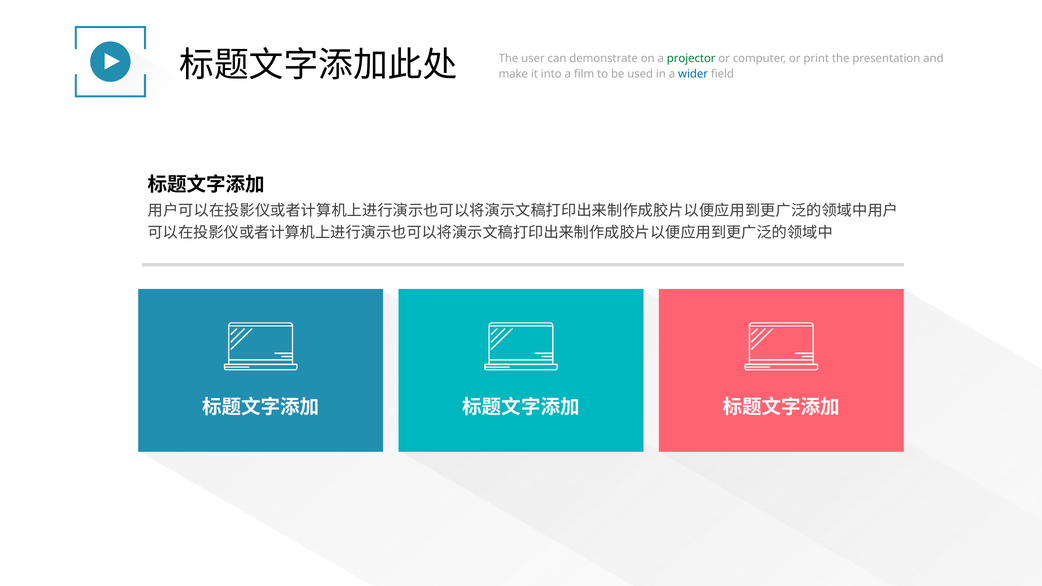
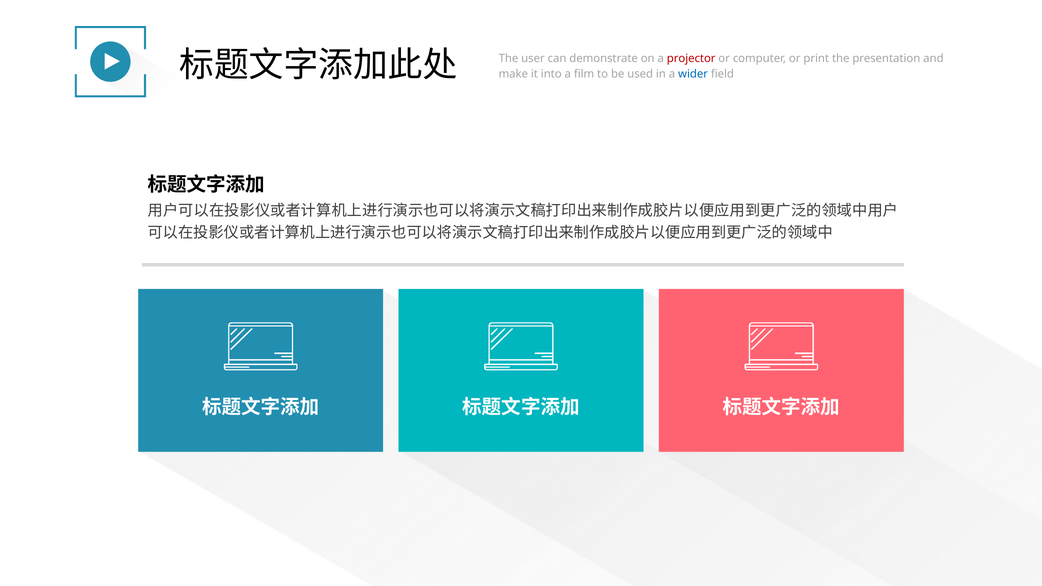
projector colour: green -> red (691, 59)
